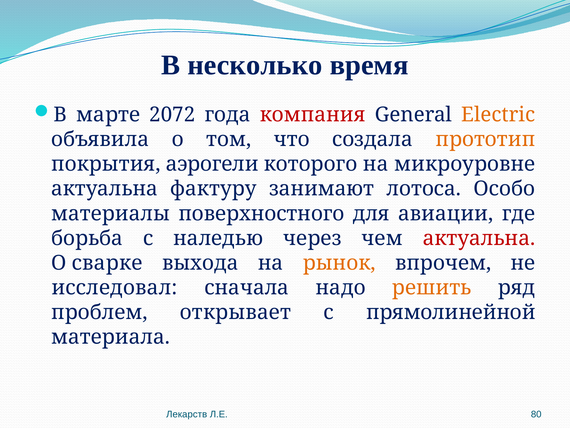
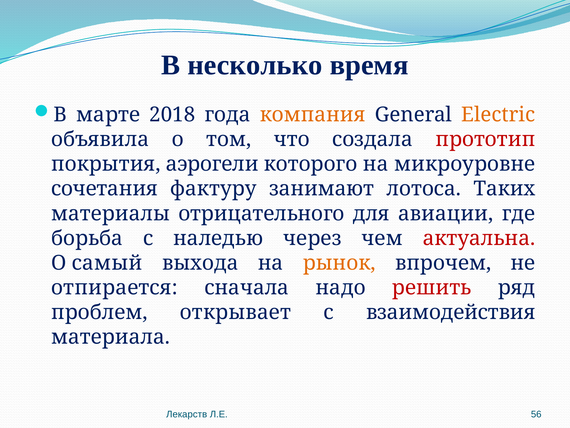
2072: 2072 -> 2018 (172, 115)
компания colour: red -> orange (313, 115)
прототип colour: orange -> red (485, 139)
актуальна: актуальна -> сочетания (105, 189)
Особо: Особо -> Таких (504, 189)
поверхностного: поверхностного -> отрицательного (261, 213)
сварке: сварке -> самый (107, 263)
исследовал: исследовал -> отпирается (114, 287)
решить colour: orange -> red (432, 287)
прямолинейной: прямолинейной -> взаимодействия (451, 312)
80: 80 -> 56 (536, 414)
